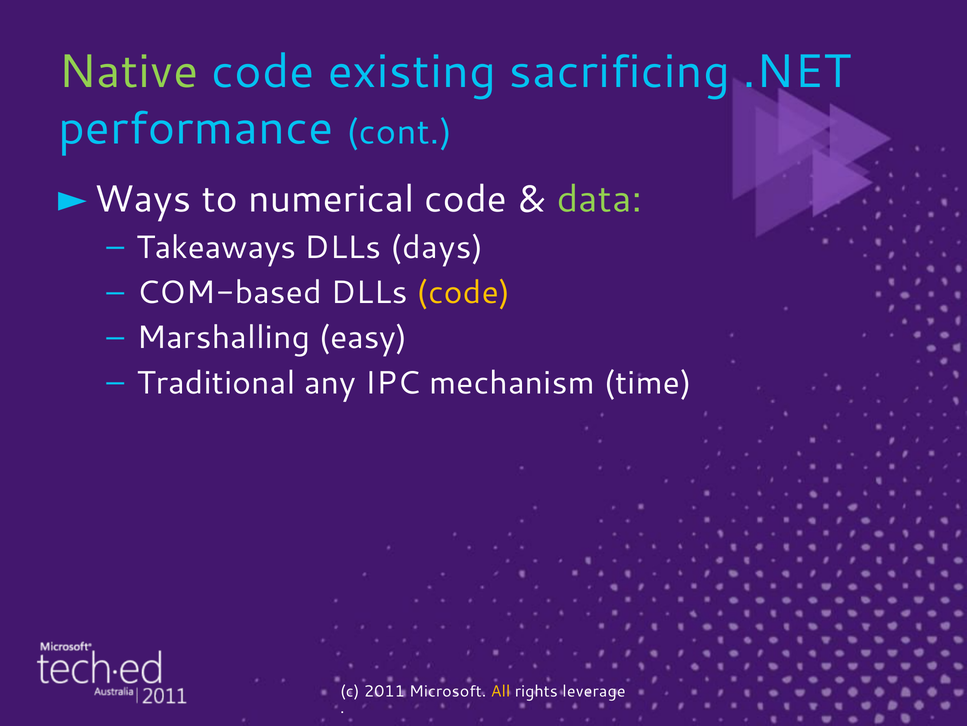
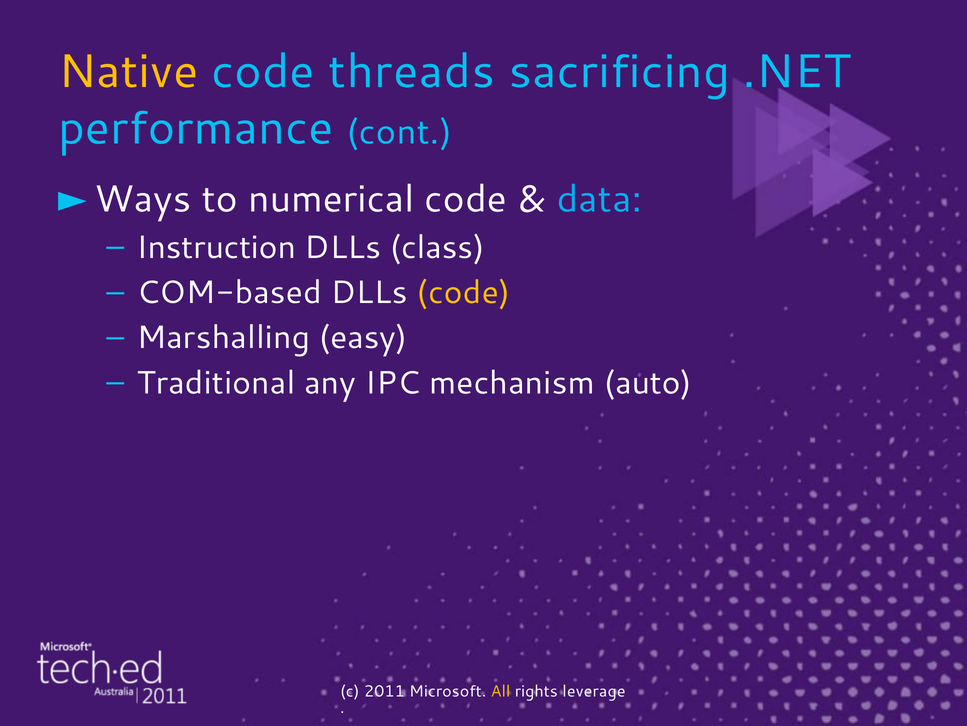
Native colour: light green -> yellow (128, 71)
existing: existing -> threads (412, 71)
data colour: light green -> light blue (599, 199)
Takeaways: Takeaways -> Instruction (216, 247)
days: days -> class (437, 247)
time: time -> auto (648, 383)
